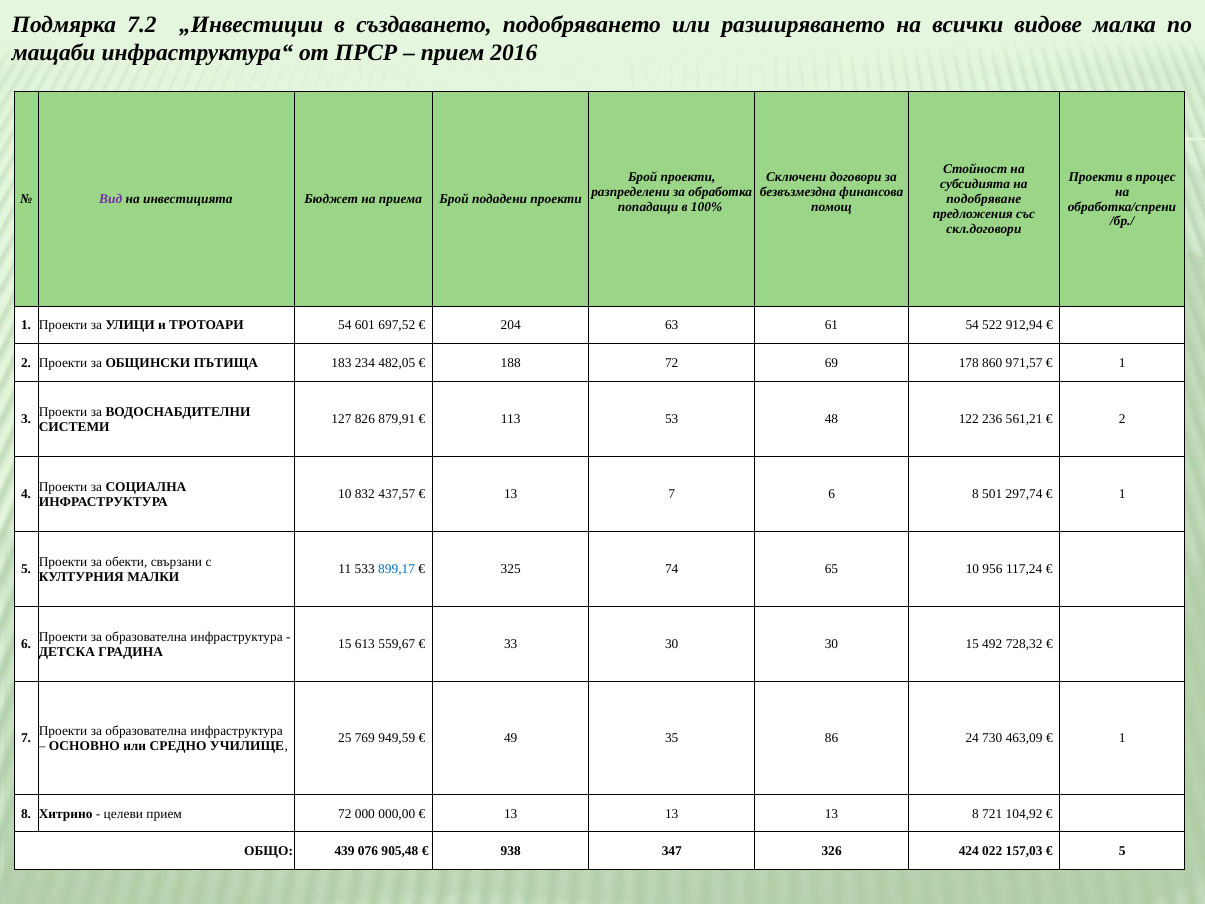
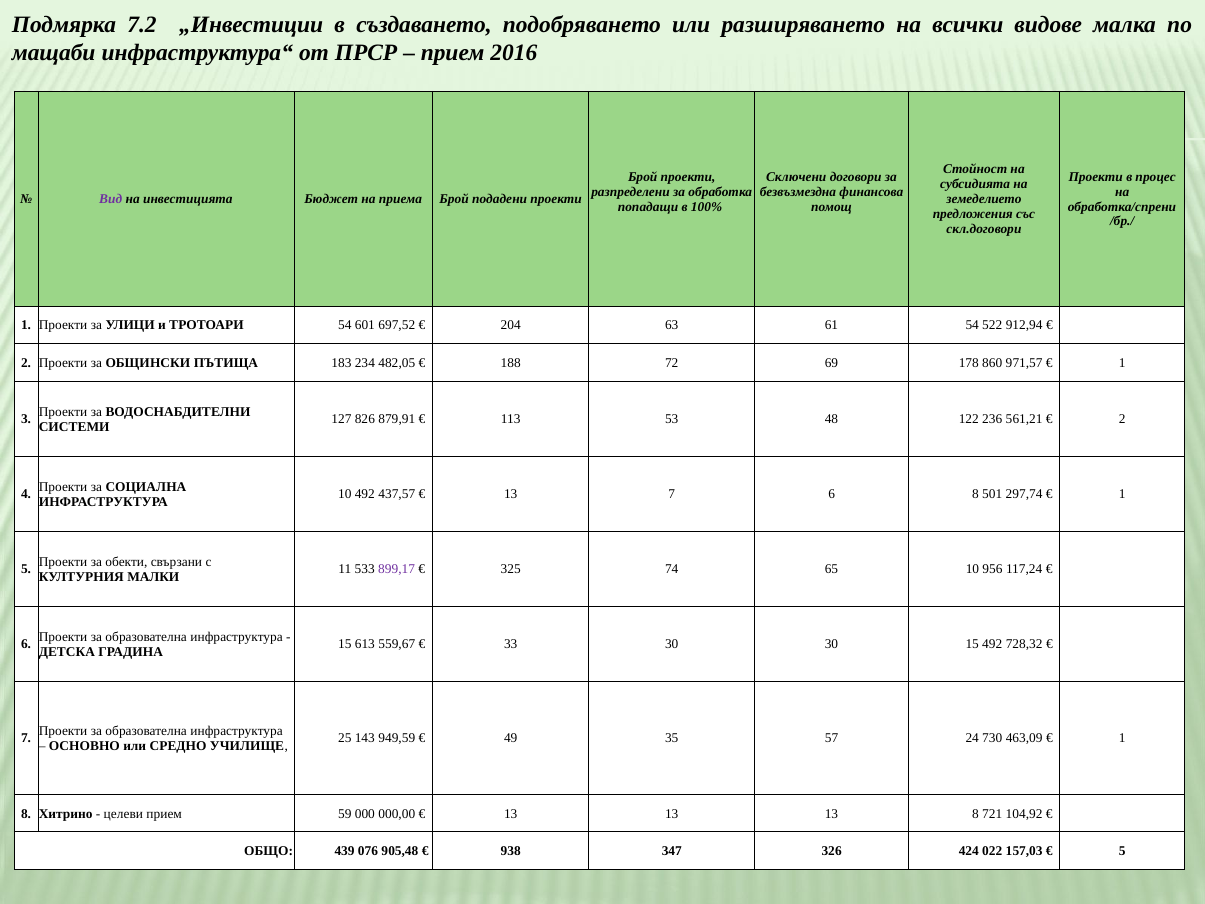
подобряване: подобряване -> земеделието (984, 199)
10 832: 832 -> 492 (365, 494)
899,17 colour: blue -> purple (397, 569)
769: 769 -> 143 (365, 738)
86: 86 -> 57 (832, 738)
прием 72: 72 -> 59 (345, 813)
